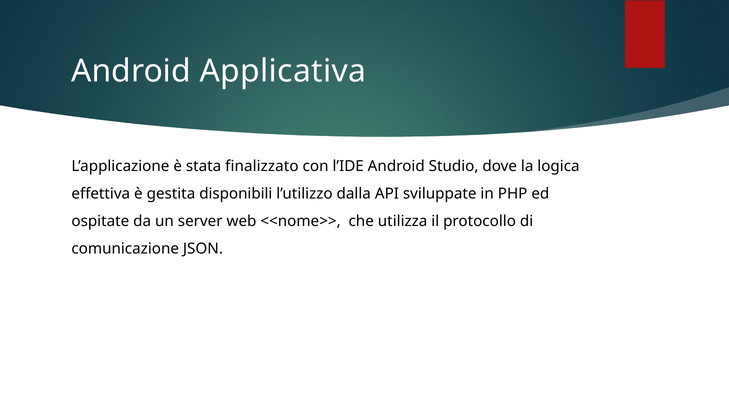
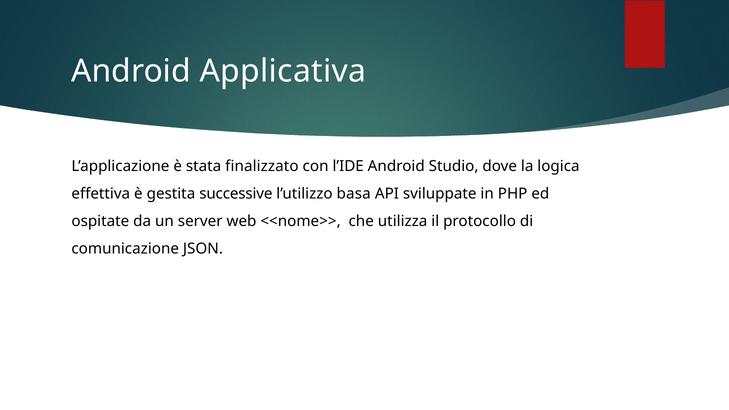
disponibili: disponibili -> successive (236, 194)
dalla: dalla -> basa (354, 194)
